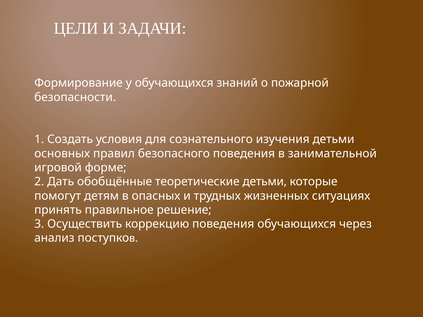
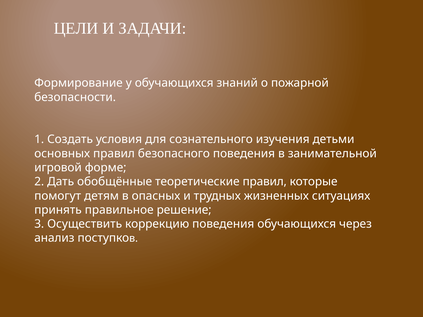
теоретические детьми: детьми -> правил (265, 182)
